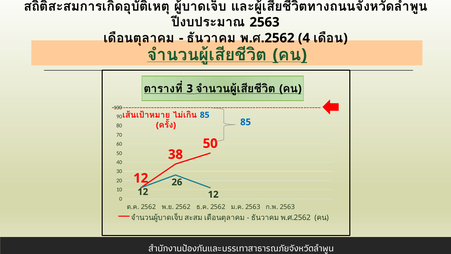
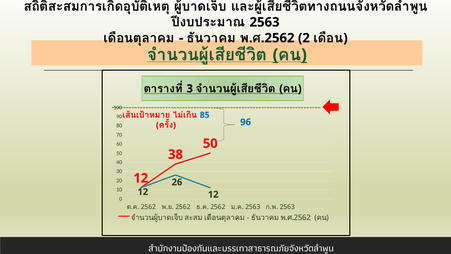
4: 4 -> 2 (304, 38)
85: 85 -> 96 (246, 122)
